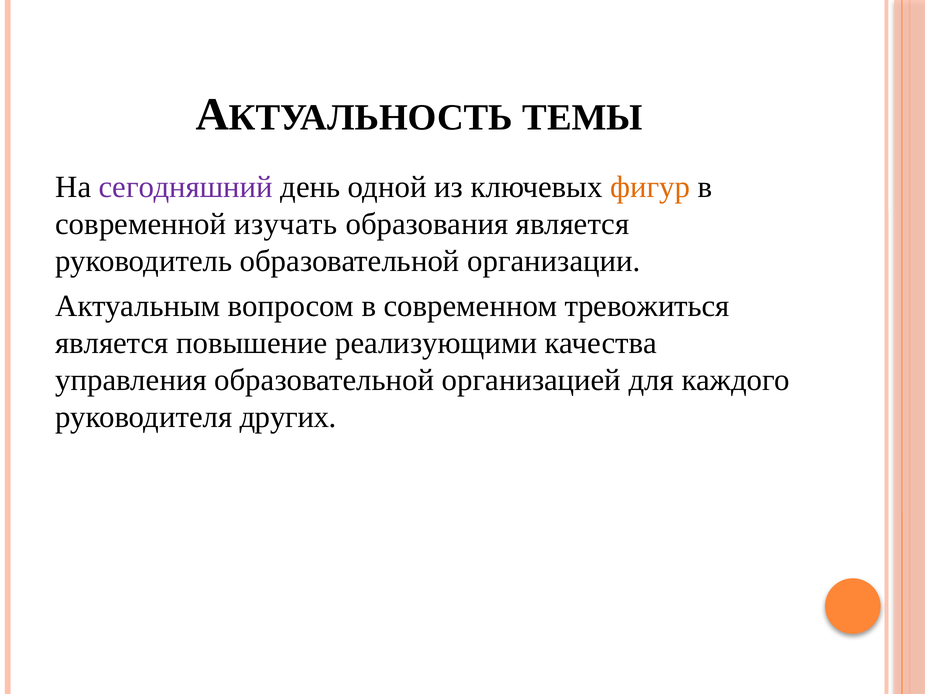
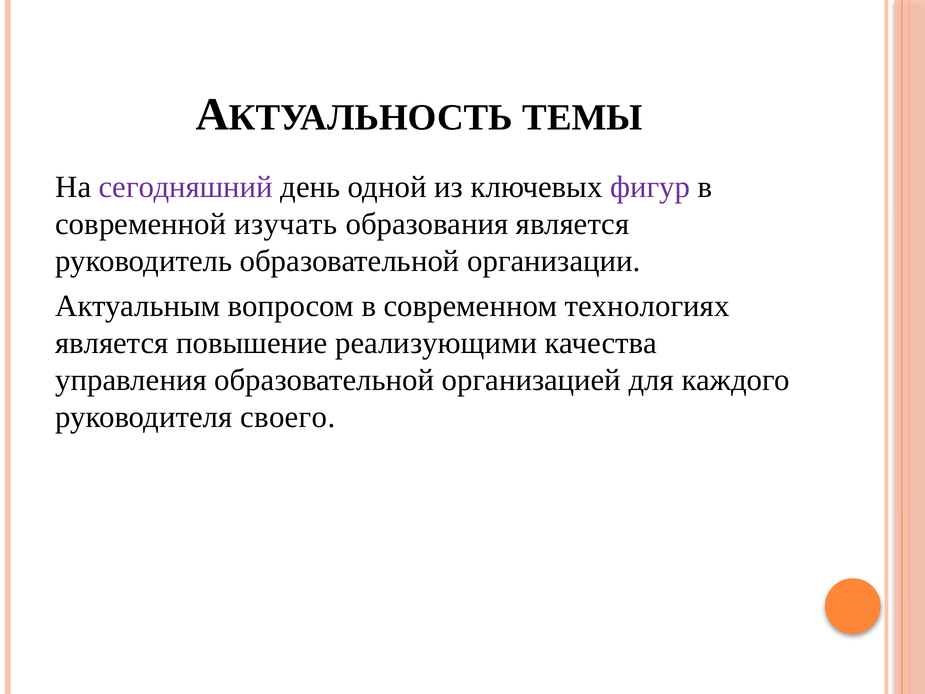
фигур colour: orange -> purple (650, 187)
тревожиться: тревожиться -> технологиях (647, 306)
других: других -> своего (288, 417)
